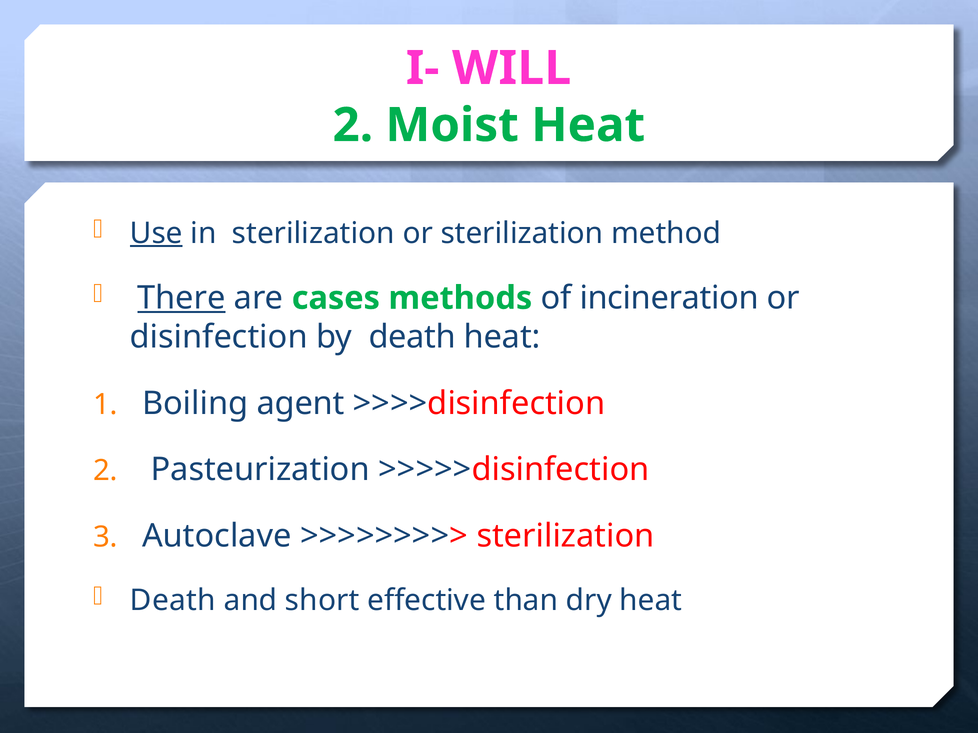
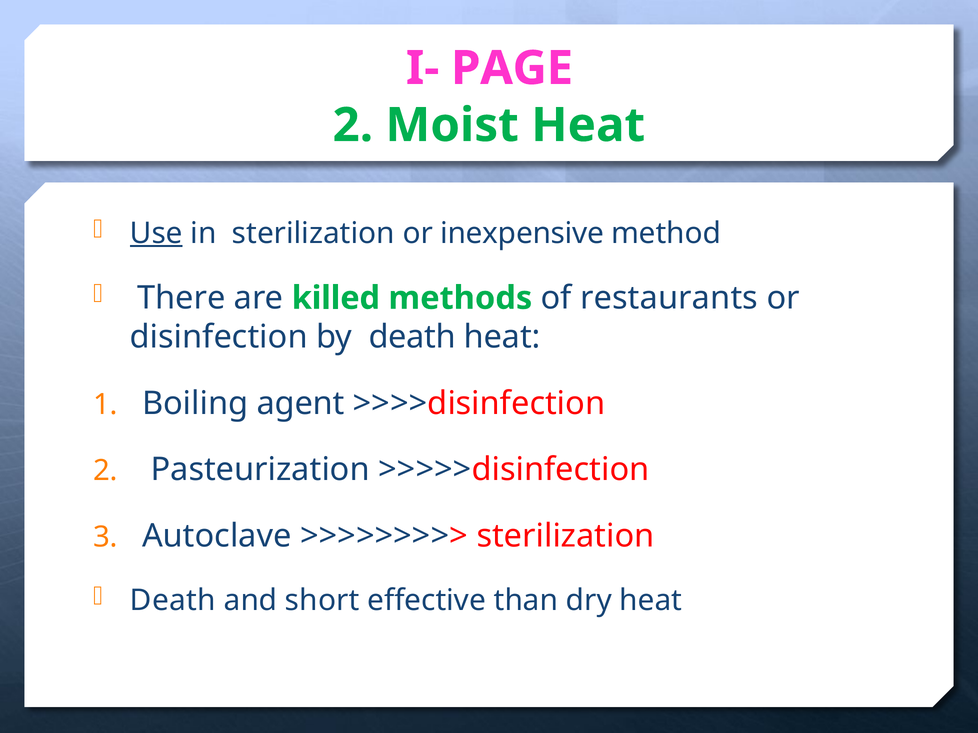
WILL: WILL -> PAGE (512, 68)
or sterilization: sterilization -> inexpensive (522, 233)
There underline: present -> none (181, 298)
cases: cases -> killed (336, 298)
incineration: incineration -> restaurants (669, 298)
